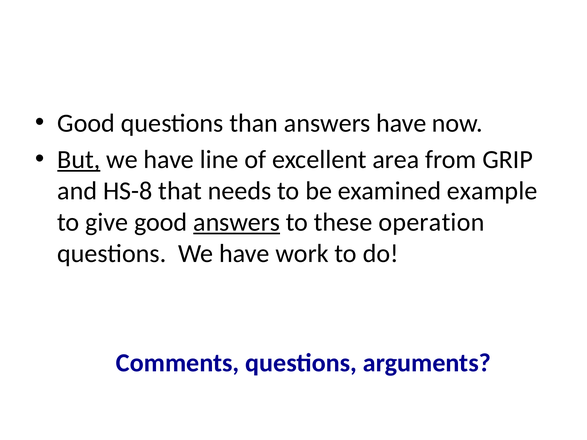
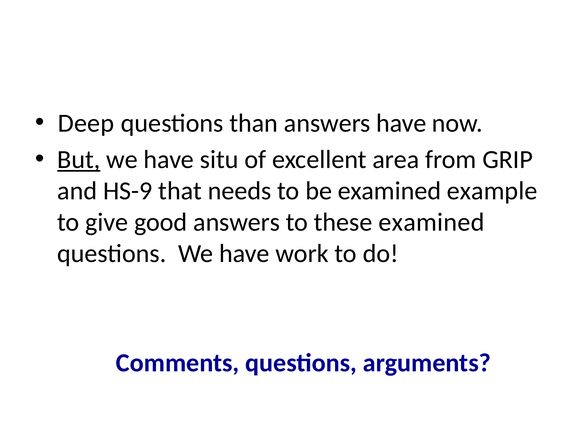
Good: Good -> Deep (86, 123)
line: line -> situ (219, 160)
HS-8: HS-8 -> HS-9 (128, 191)
answers underline: present -> none (237, 222)
these operation: operation -> examined (432, 222)
